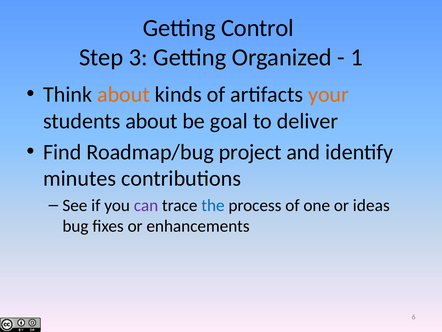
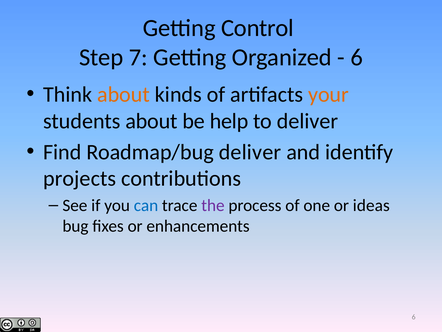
3: 3 -> 7 (138, 57)
1: 1 -> 6 (357, 57)
goal: goal -> help (229, 121)
Roadmap/bug project: project -> deliver (250, 152)
minutes: minutes -> projects (80, 178)
can colour: purple -> blue (146, 205)
the colour: blue -> purple (213, 205)
